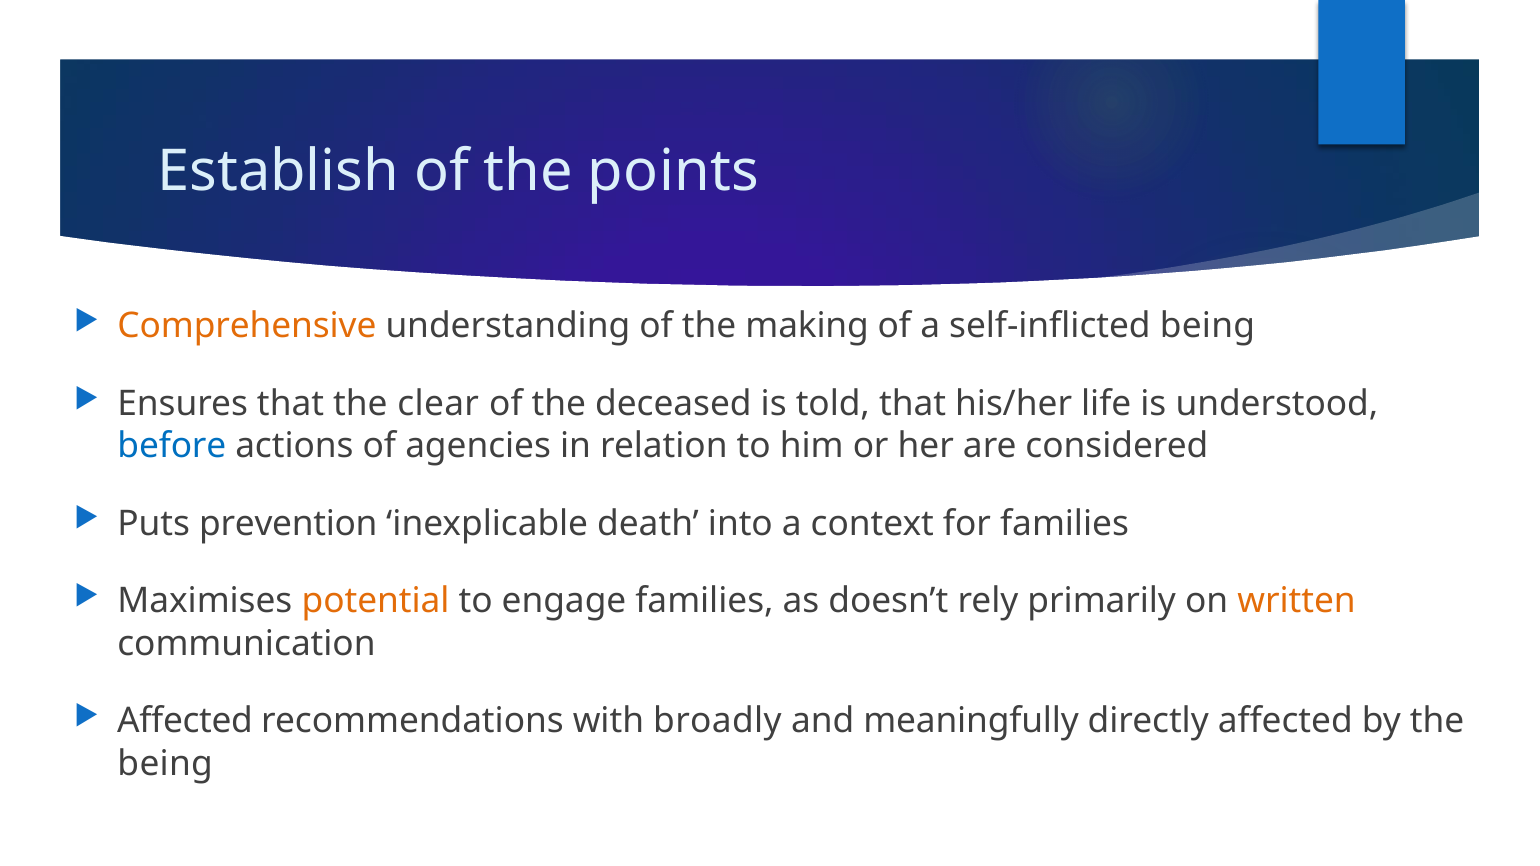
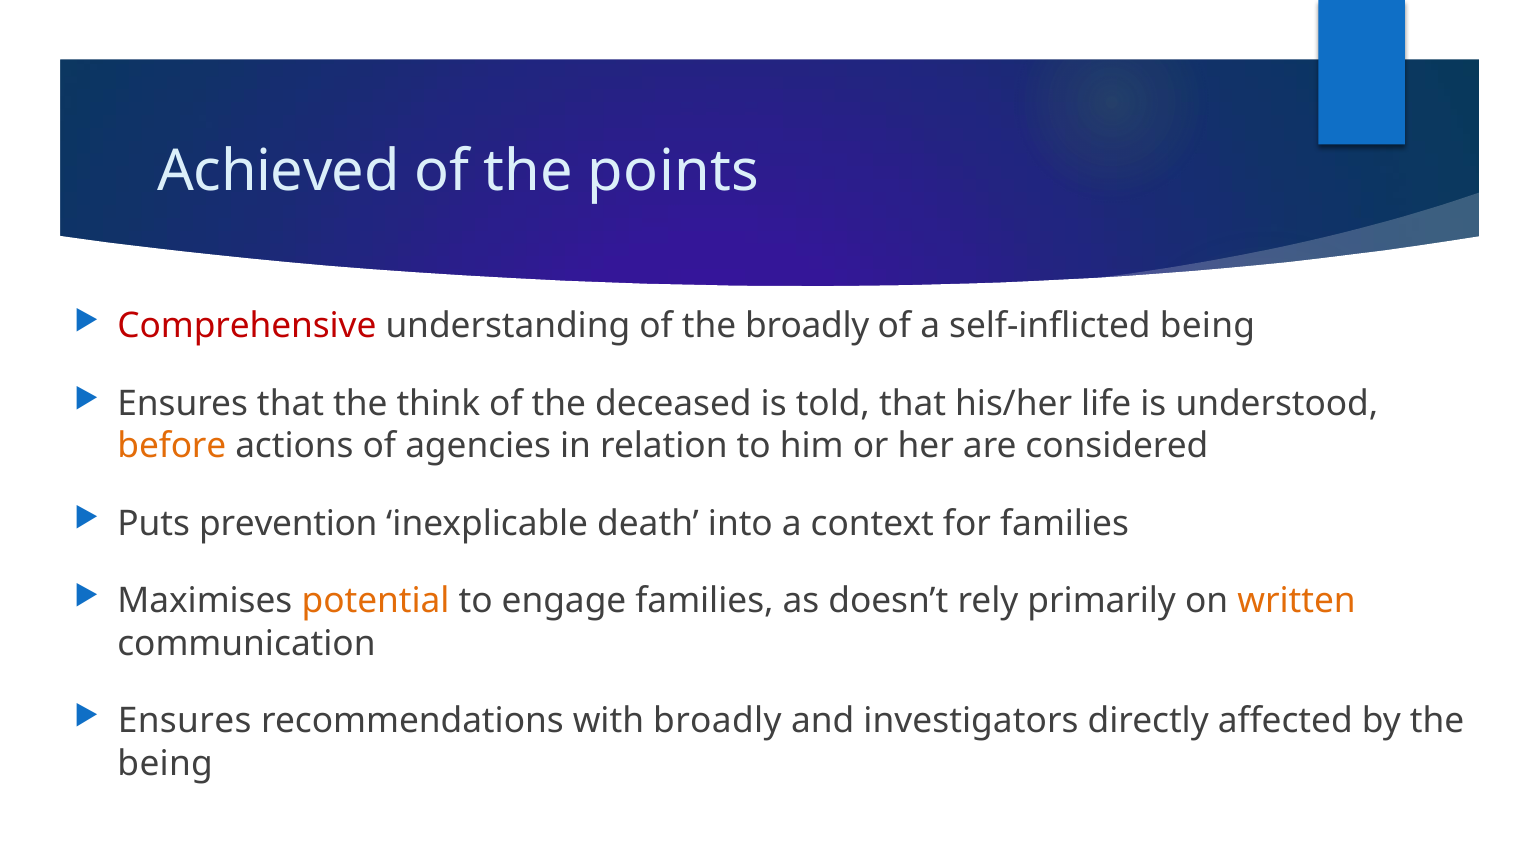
Establish: Establish -> Achieved (279, 172)
Comprehensive colour: orange -> red (247, 326)
the making: making -> broadly (807, 326)
clear: clear -> think (438, 404)
before colour: blue -> orange (172, 446)
Affected: Affected -> Ensures (185, 721)
meaningfully: meaningfully -> investigators (971, 721)
